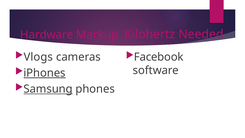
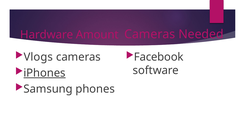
Kilohertz: Kilohertz -> Cameras (150, 34)
Markup: Markup -> Amount (97, 35)
Samsung underline: present -> none (48, 89)
